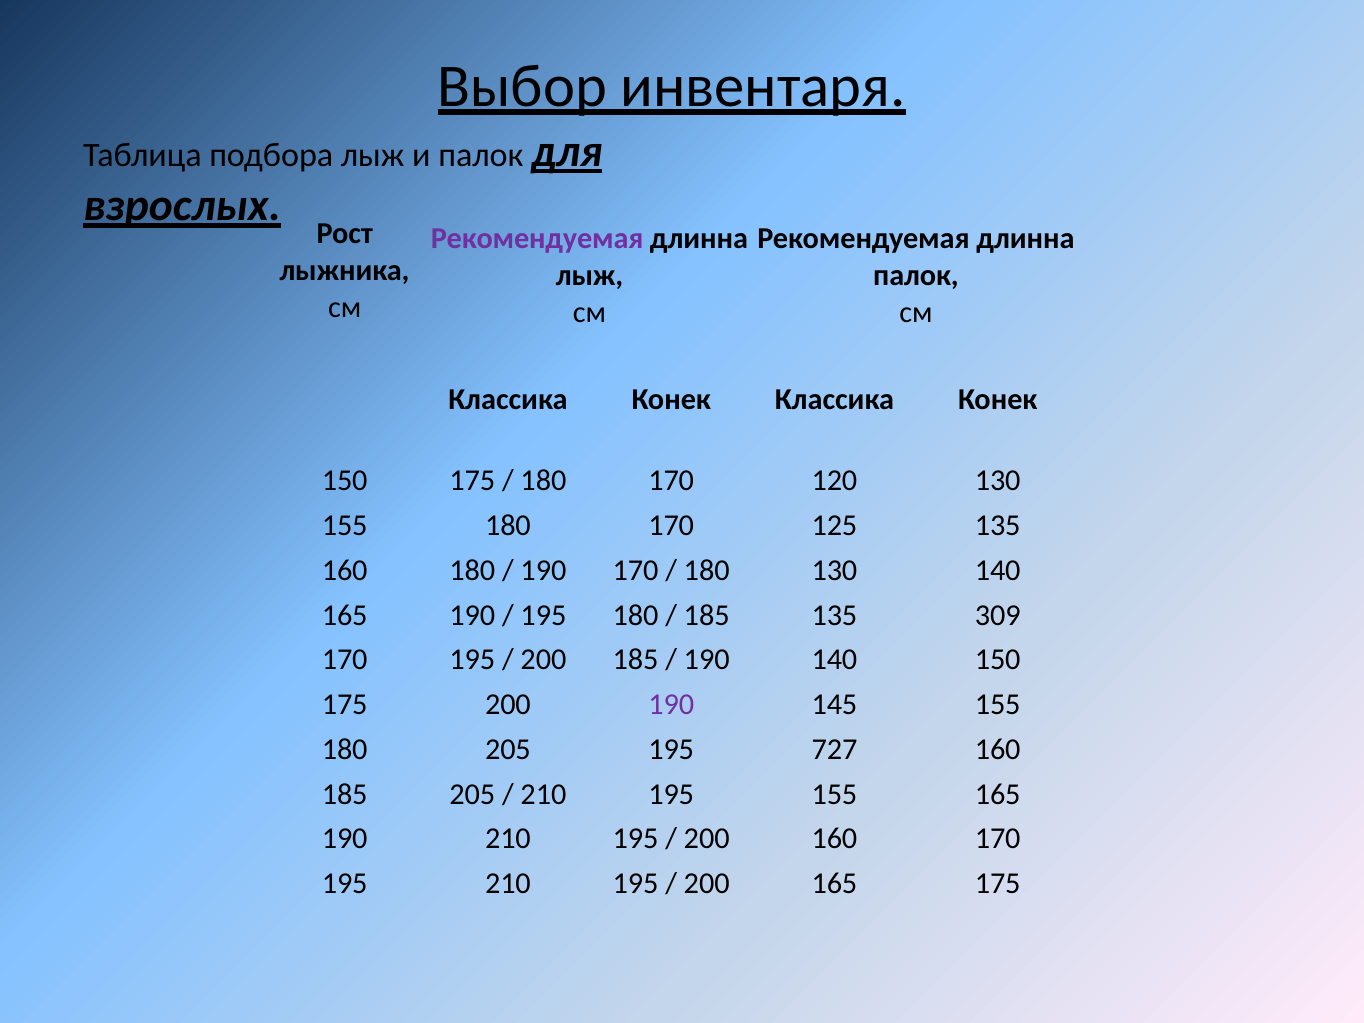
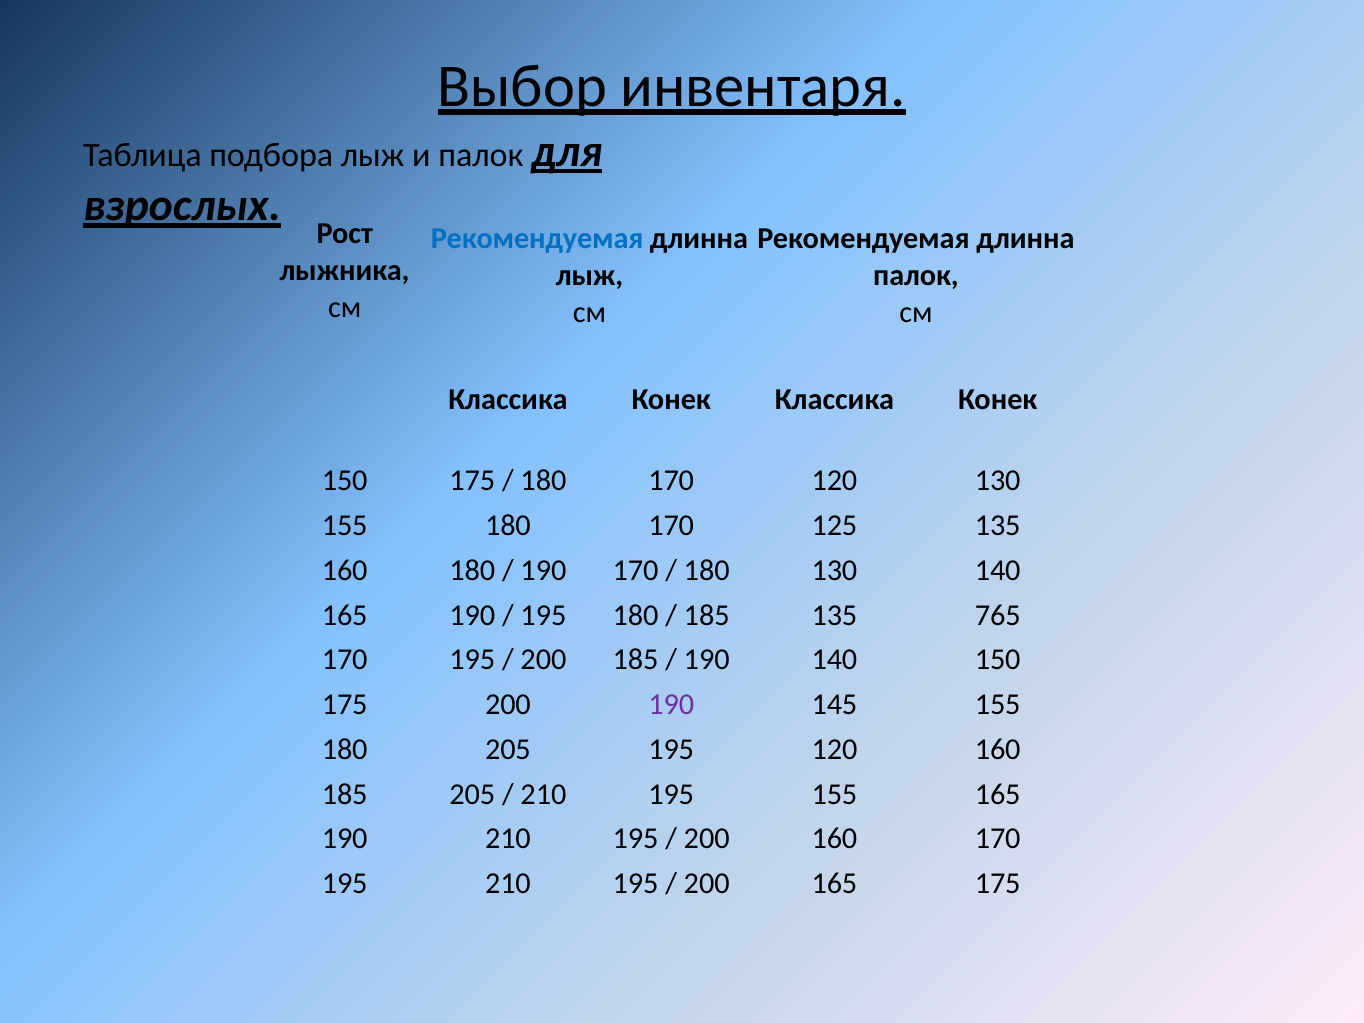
Рекомендуемая colour: purple -> blue (537, 238)
309: 309 -> 765 (998, 615)
195 727: 727 -> 120 (834, 749)
